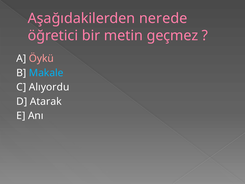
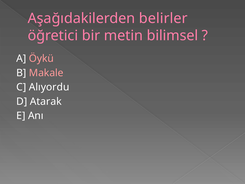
nerede: nerede -> belirler (163, 18)
geçmez: geçmez -> bilimsel (172, 35)
Makale colour: light blue -> pink (46, 73)
